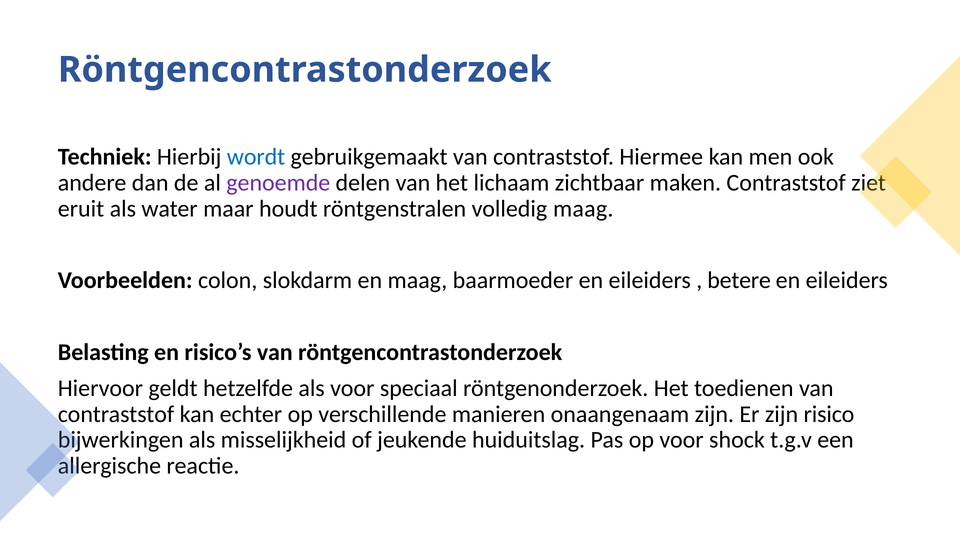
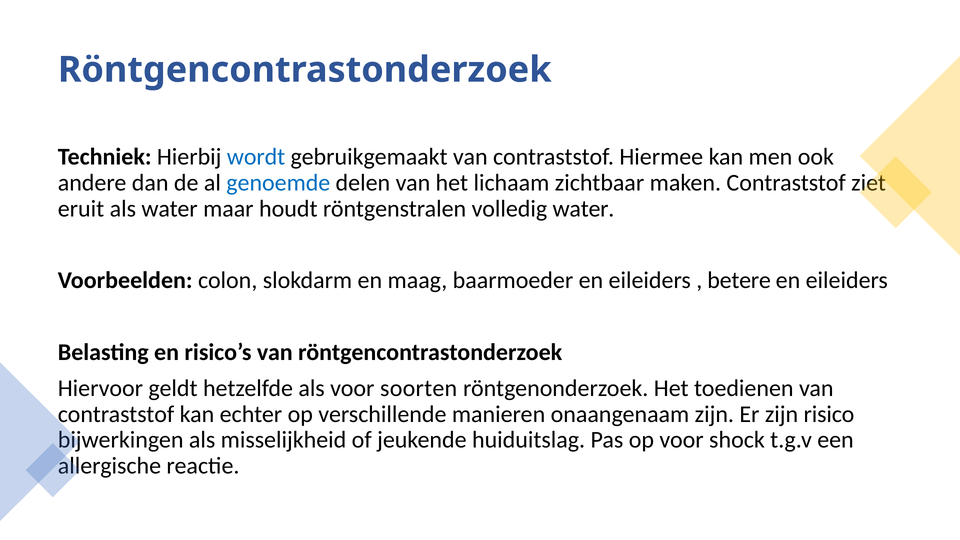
genoemde colour: purple -> blue (278, 183)
volledig maag: maag -> water (583, 209)
speciaal: speciaal -> soorten (419, 388)
